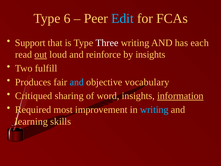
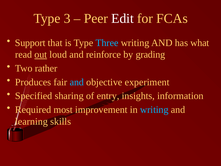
6: 6 -> 3 (67, 18)
Edit colour: light blue -> white (123, 18)
Three colour: white -> light blue (107, 43)
each: each -> what (200, 43)
by insights: insights -> grading (150, 54)
fulfill: fulfill -> rather (46, 68)
vocabulary: vocabulary -> experiment (147, 82)
Critiqued: Critiqued -> Specified (34, 96)
word: word -> entry (108, 96)
information underline: present -> none (180, 96)
